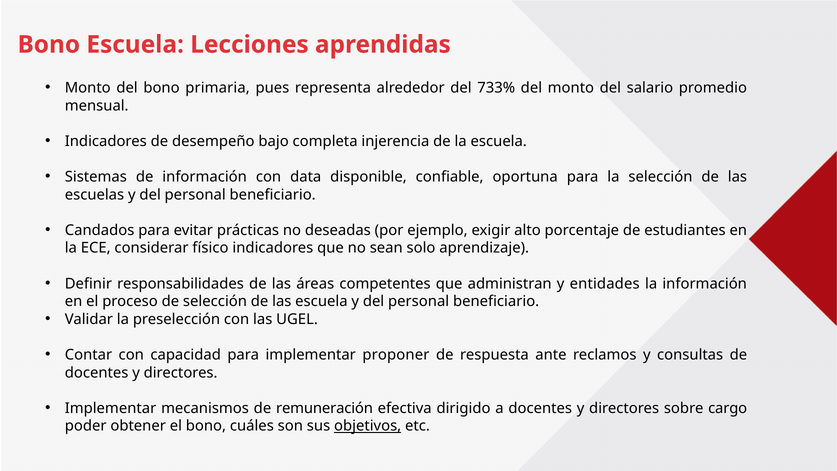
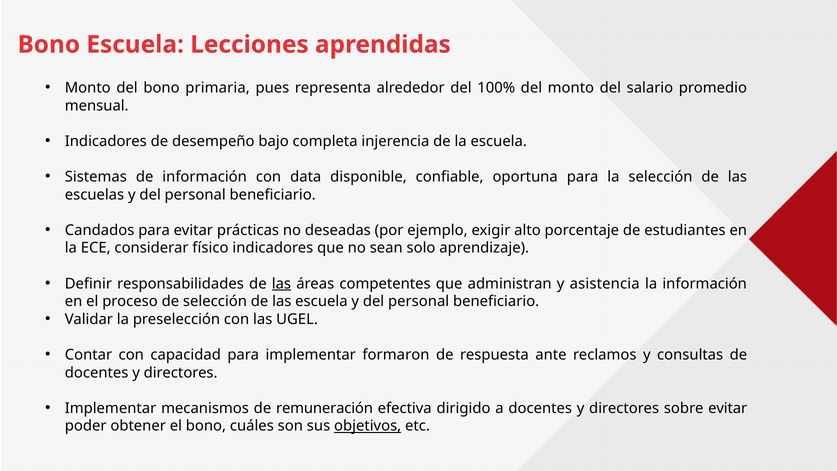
733%: 733% -> 100% (496, 88)
las underline: none -> present (281, 284)
entidades: entidades -> asistencia (605, 284)
proponer: proponer -> formaron (396, 355)
sobre cargo: cargo -> evitar (728, 408)
